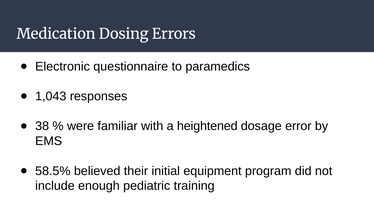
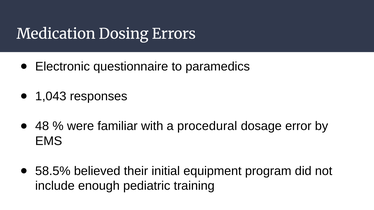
38: 38 -> 48 (42, 126)
heightened: heightened -> procedural (207, 126)
